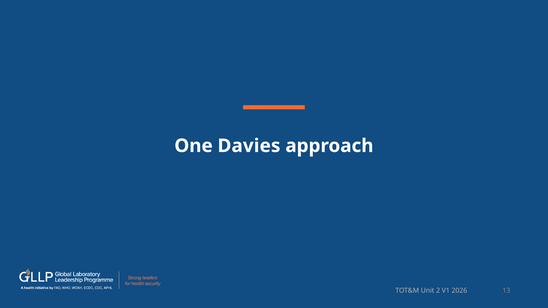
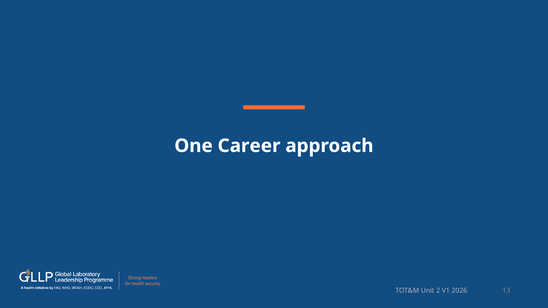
Davies: Davies -> Career (249, 146)
